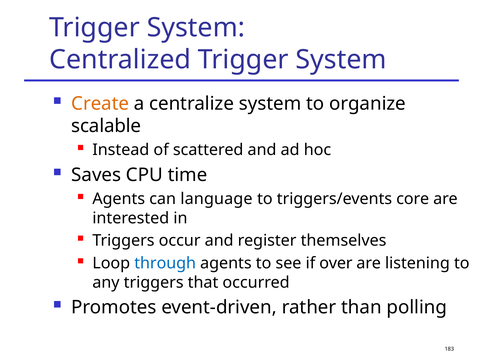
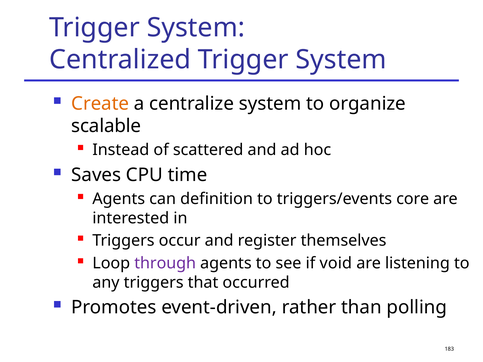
language: language -> definition (217, 199)
through colour: blue -> purple (165, 263)
over: over -> void (336, 263)
